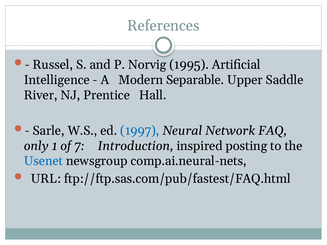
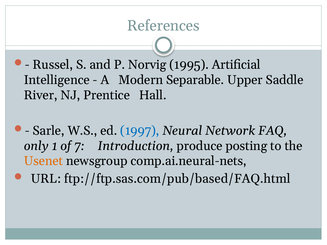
inspired: inspired -> produce (200, 146)
Usenet colour: blue -> orange (43, 161)
ftp://ftp.sas.com/pub/fastest/FAQ.html: ftp://ftp.sas.com/pub/fastest/FAQ.html -> ftp://ftp.sas.com/pub/based/FAQ.html (177, 179)
